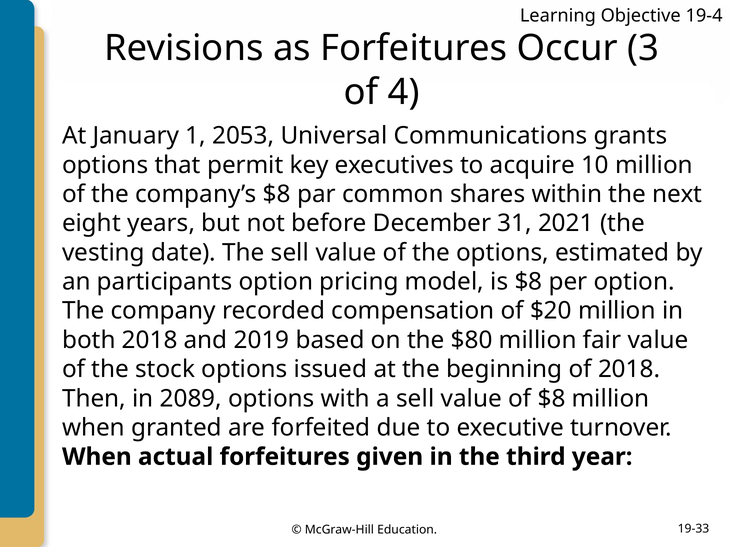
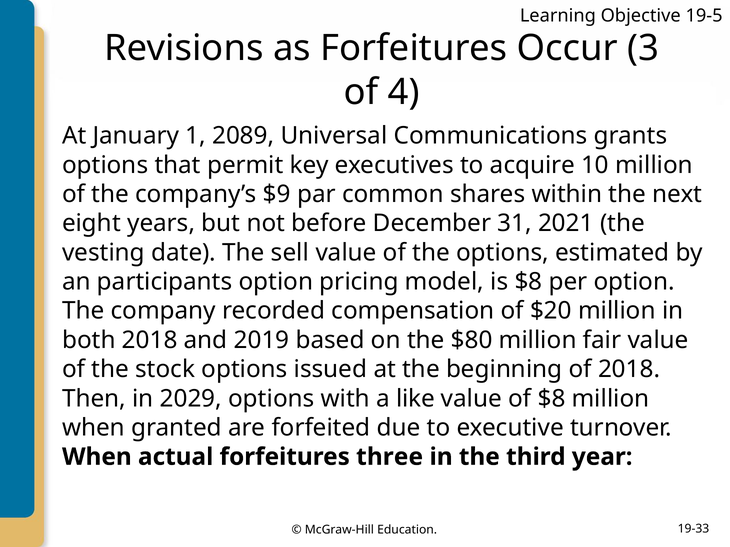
19-4: 19-4 -> 19-5 (704, 16)
2053: 2053 -> 2089 (243, 136)
company’s $8: $8 -> $9 (277, 194)
2089: 2089 -> 2029 (191, 399)
a sell: sell -> like (415, 399)
given: given -> three (390, 457)
